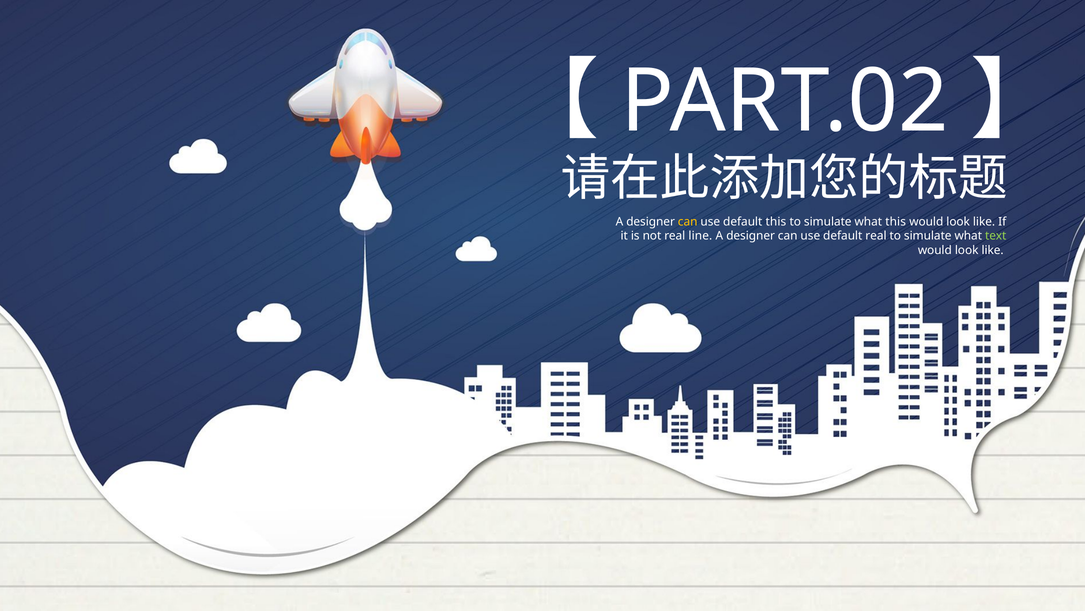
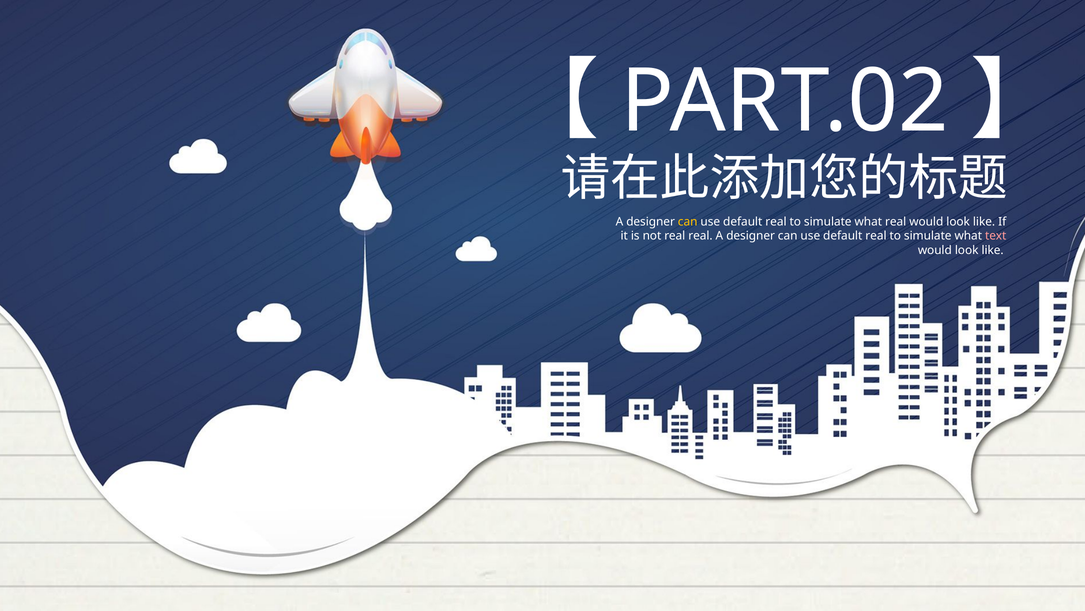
this: this -> real (776, 221)
what this: this -> real (896, 221)
real line: line -> real (700, 236)
text colour: light green -> pink (996, 236)
